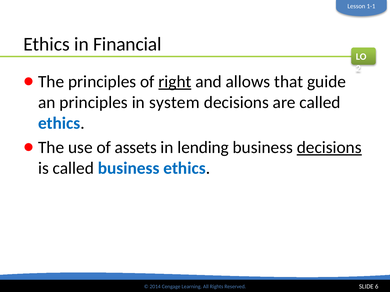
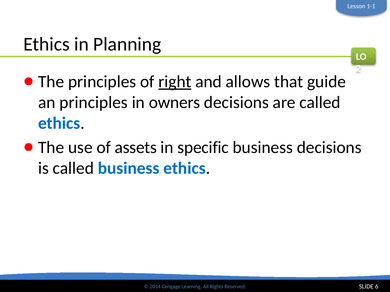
Financial: Financial -> Planning (127, 44)
system: system -> owners (175, 103)
lending: lending -> specific (203, 148)
decisions underline: present -> none (329, 148)
